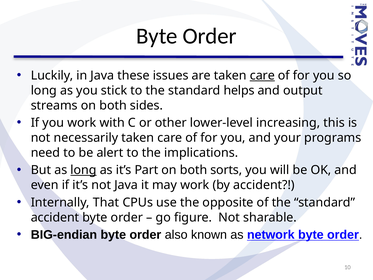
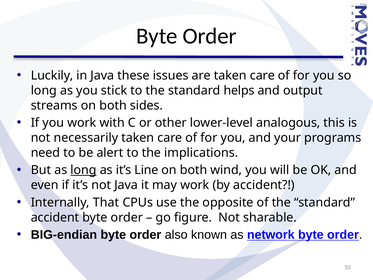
care underline: present -> none (262, 75)
increasing: increasing -> analogous (288, 123)
Part: Part -> Line (146, 170)
sorts: sorts -> wind (226, 170)
